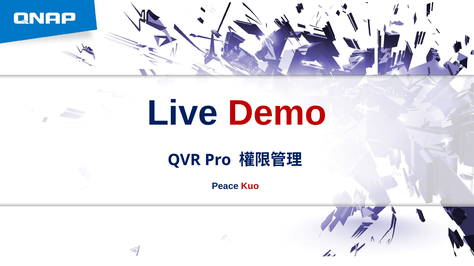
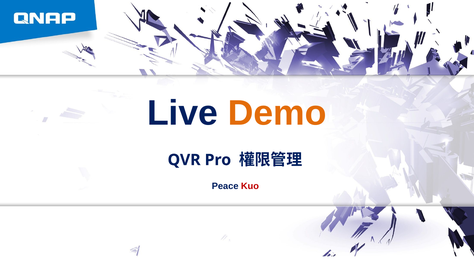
Demo colour: red -> orange (277, 113)
